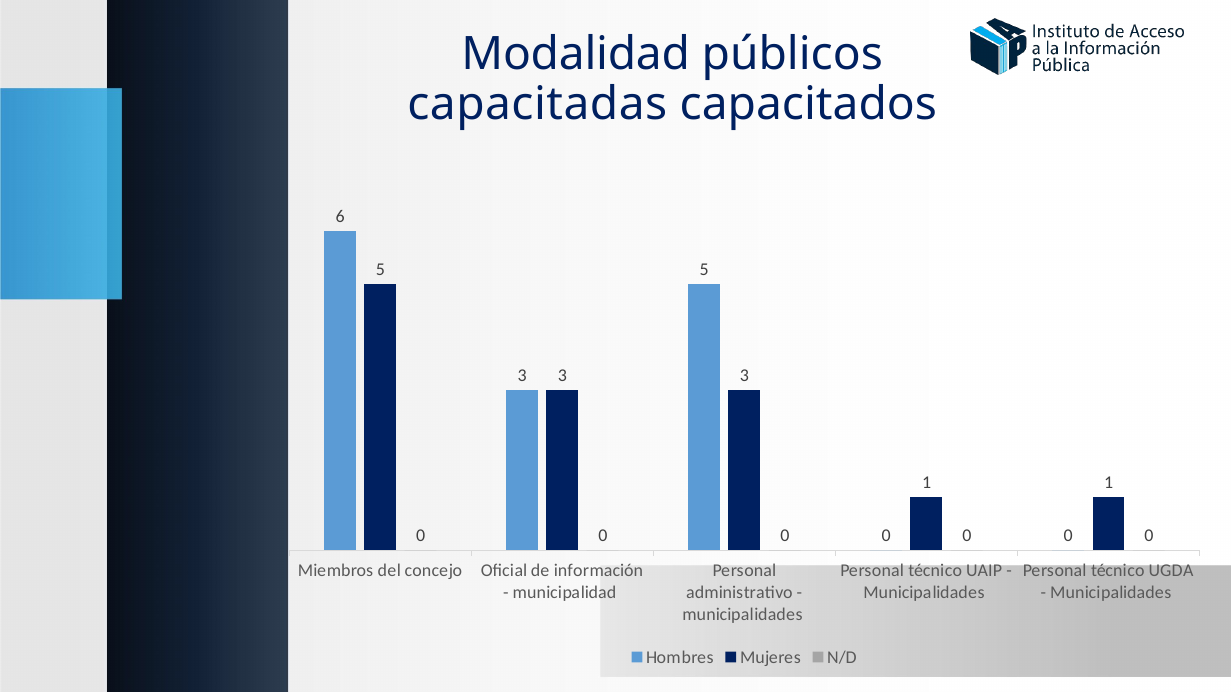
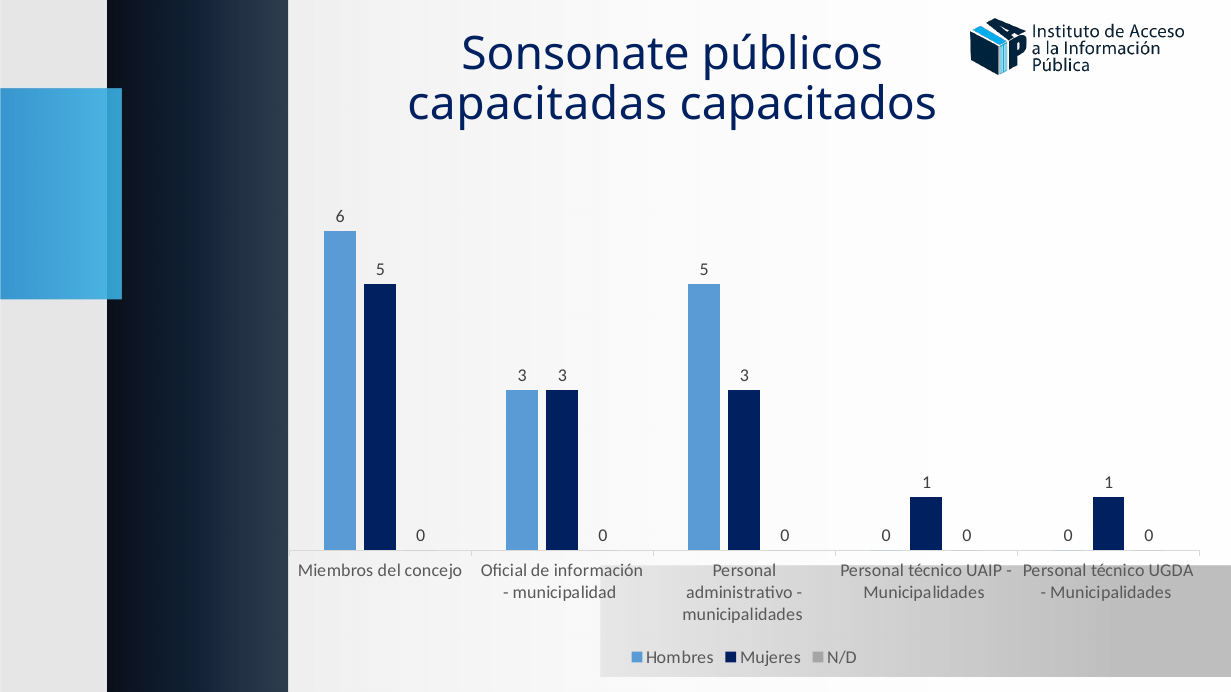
Modalidad: Modalidad -> Sonsonate (576, 54)
